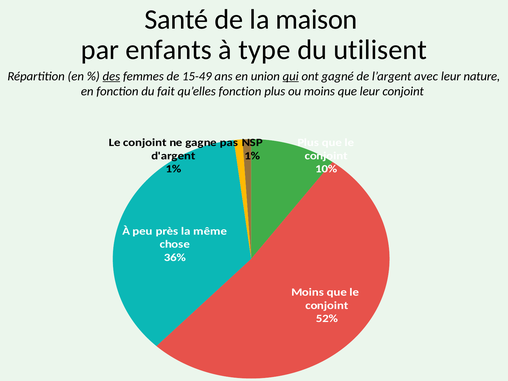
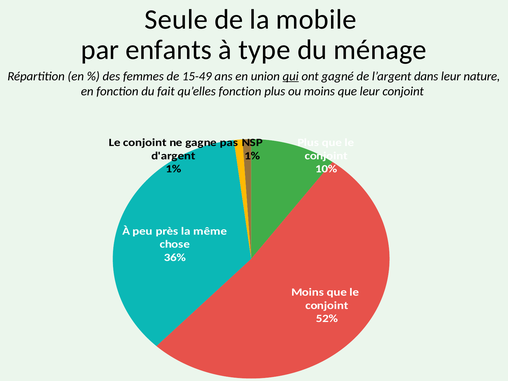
Santé: Santé -> Seule (176, 19)
maison: maison -> mobile (316, 19)
utilisent: utilisent -> ménage (380, 50)
des underline: present -> none (111, 76)
avec: avec -> dans (426, 76)
